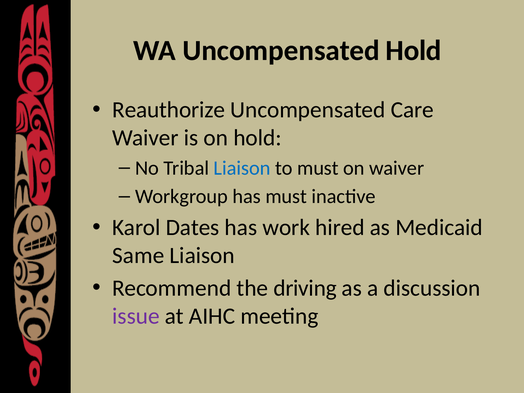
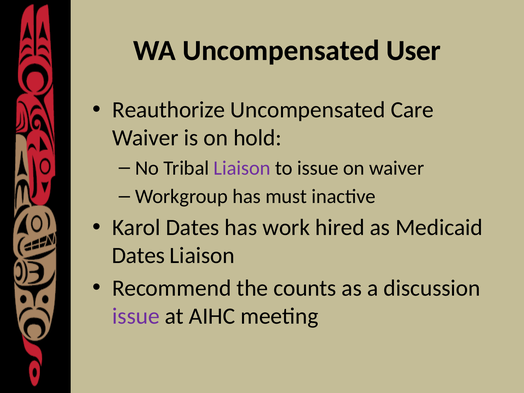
Uncompensated Hold: Hold -> User (414, 51)
Liaison colour: blue -> purple (242, 168)
to must: must -> issue (318, 168)
Same: Same -> Dates (138, 256)
driving: driving -> counts (305, 288)
